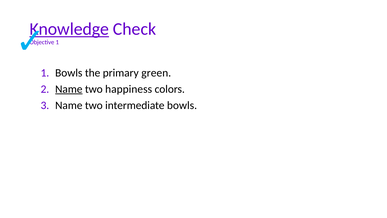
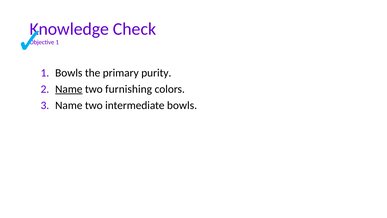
Knowledge underline: present -> none (69, 29)
green: green -> purity (156, 73)
happiness: happiness -> furnishing (129, 89)
